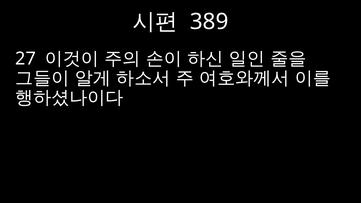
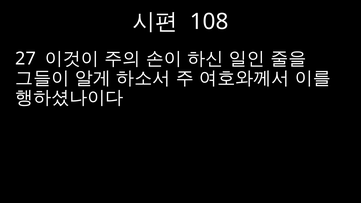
389: 389 -> 108 (209, 22)
